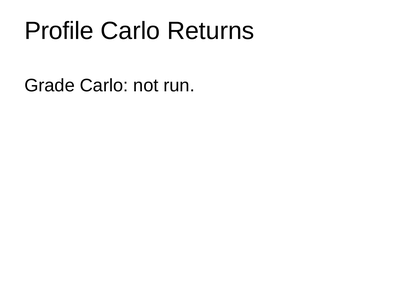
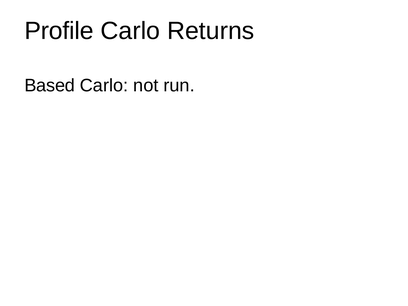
Grade: Grade -> Based (50, 86)
